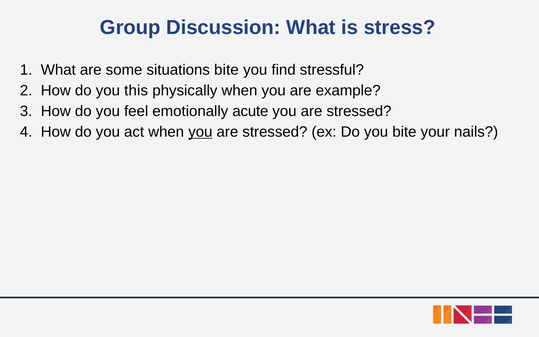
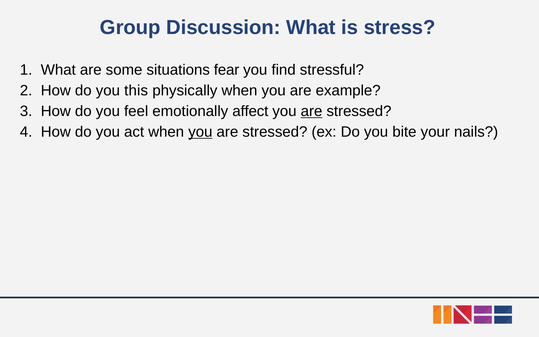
situations bite: bite -> fear (227, 70)
acute: acute -> affect (250, 111)
are underline: none -> present (312, 111)
